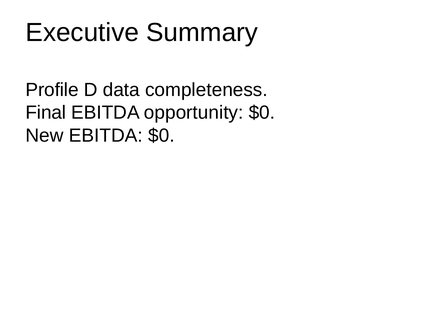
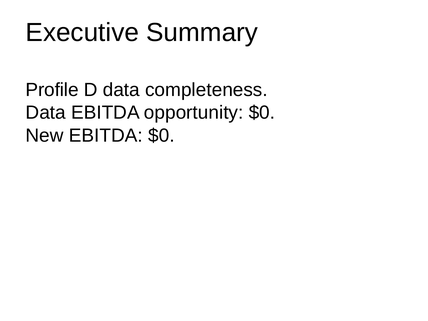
Final: Final -> Data (46, 113)
